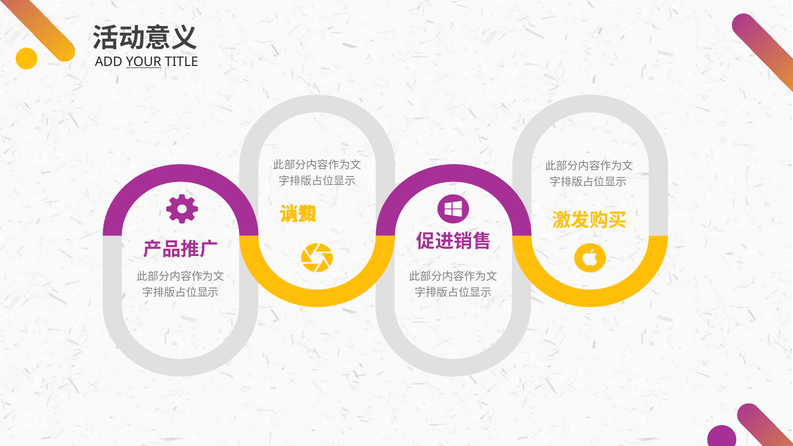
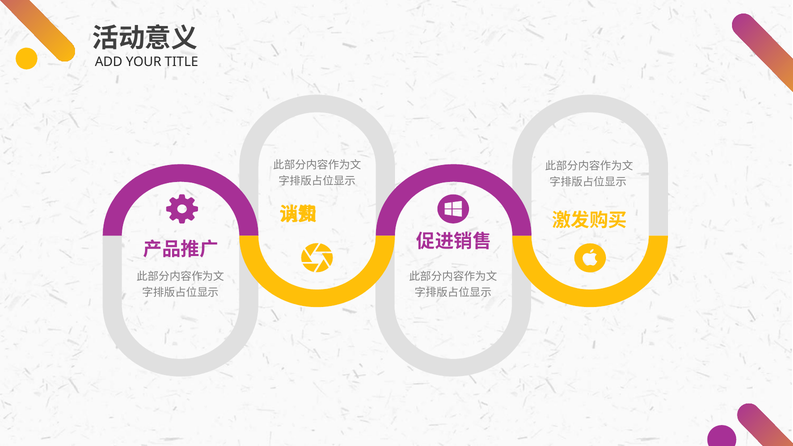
YOUR underline: present -> none (144, 62)
